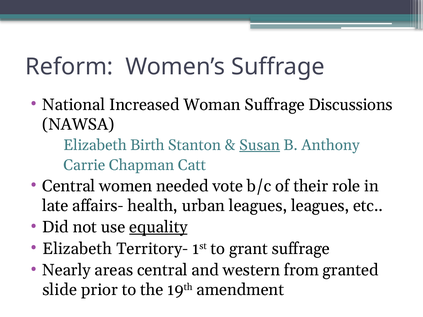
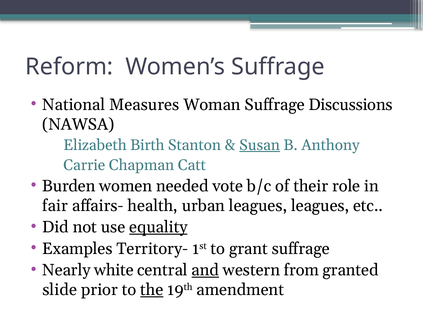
Increased: Increased -> Measures (144, 105)
Central: Central -> Burden (69, 186)
late: late -> fair (55, 206)
Elizabeth: Elizabeth -> Examples (77, 249)
areas: areas -> white (114, 270)
and underline: none -> present (205, 270)
the underline: none -> present (152, 290)
